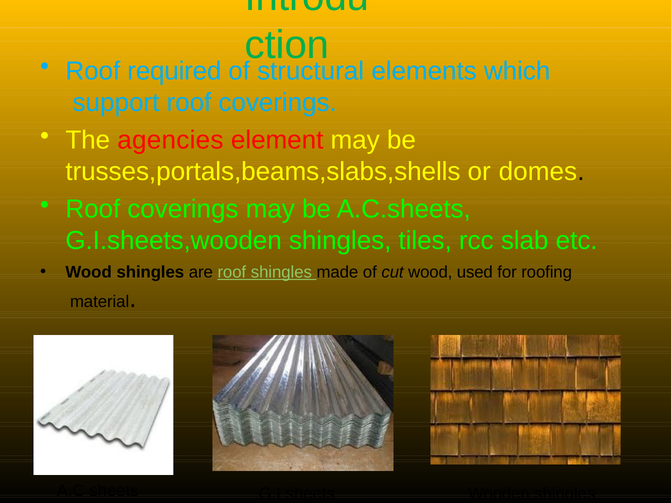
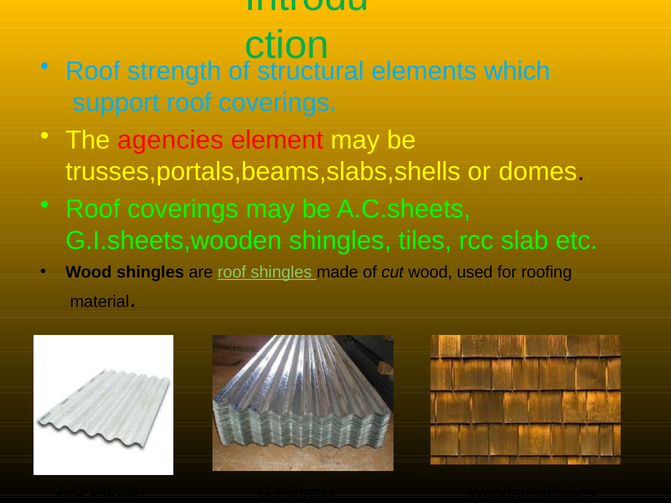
required: required -> strength (174, 71)
